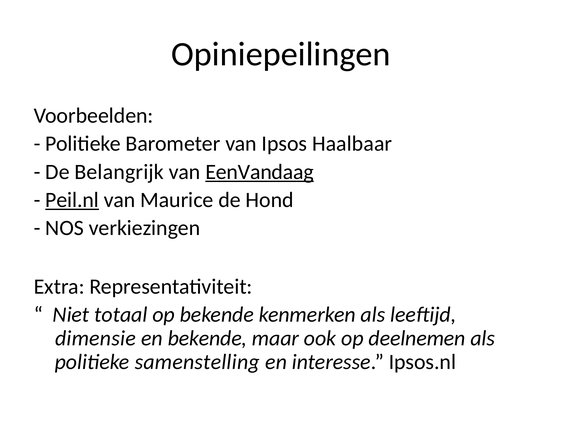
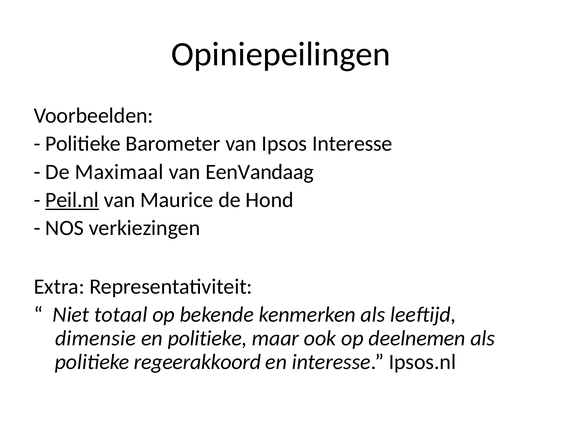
Ipsos Haalbaar: Haalbaar -> Interesse (352, 144)
Belangrijk: Belangrijk -> Maximaal (119, 172)
EenVandaag underline: present -> none (260, 172)
en bekende: bekende -> politieke (207, 339)
samenstelling: samenstelling -> regeerakkoord (197, 362)
